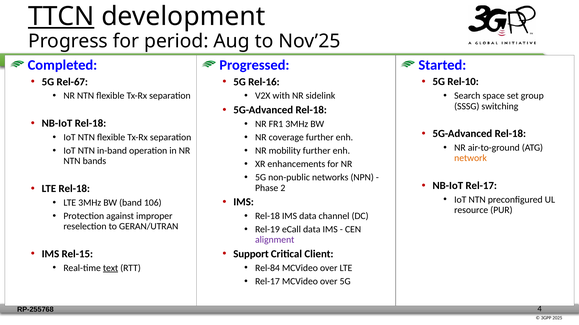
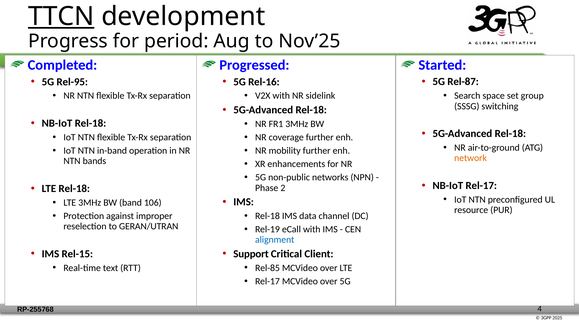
Rel-67: Rel-67 -> Rel-95 (72, 82)
Rel-10: Rel-10 -> Rel-87 (463, 82)
eCall data: data -> with (312, 230)
alignment colour: purple -> blue (275, 240)
text underline: present -> none (111, 268)
Rel-84: Rel-84 -> Rel-85 (267, 268)
